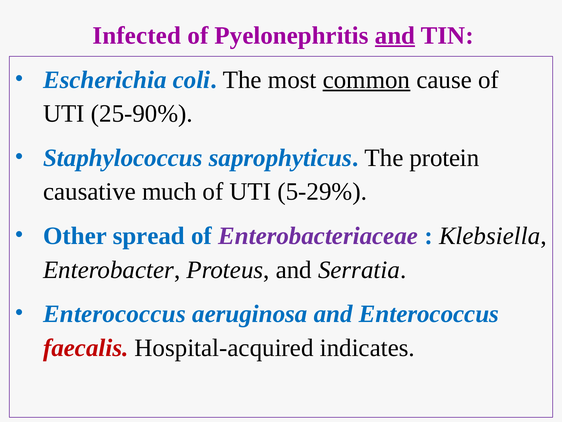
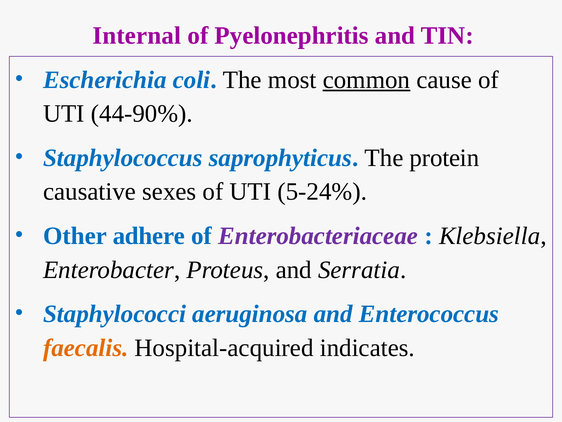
Infected: Infected -> Internal (137, 35)
and underline: present -> none (395, 35)
25-90%: 25-90% -> 44-90% (142, 114)
much: much -> sexes (169, 192)
5-29%: 5-29% -> 5-24% (322, 192)
spread: spread -> adhere (149, 236)
Enterococcus: Enterococcus -> Staphylococci (115, 314)
faecalis colour: red -> orange (86, 347)
